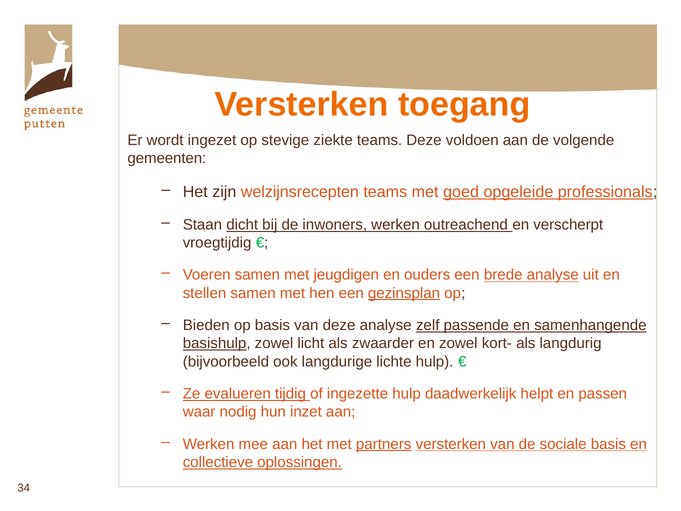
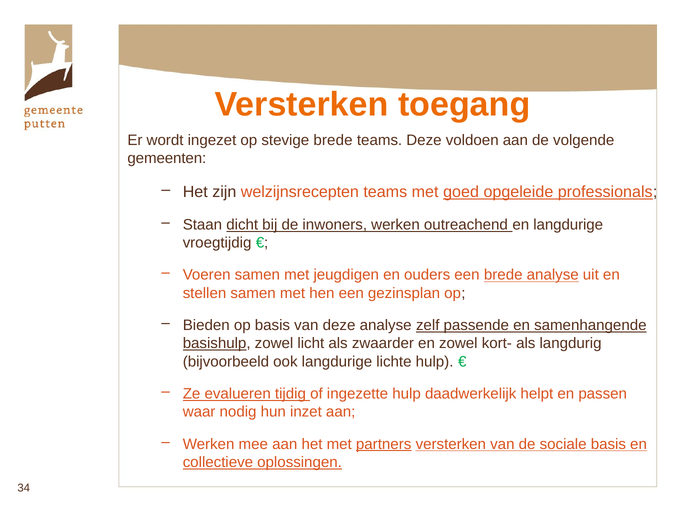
stevige ziekte: ziekte -> brede (333, 140)
en verscherpt: verscherpt -> langdurige (568, 225)
gezinsplan underline: present -> none (404, 293)
